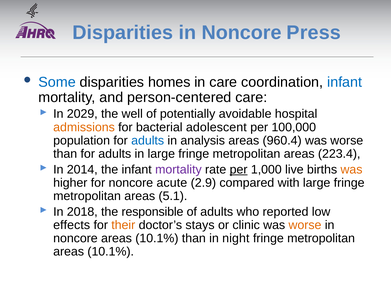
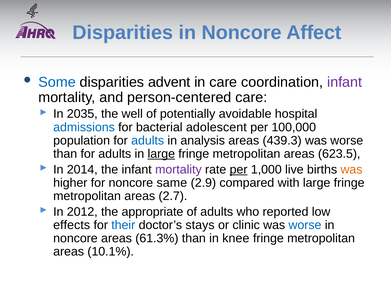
Press: Press -> Affect (314, 33)
homes: homes -> advent (169, 82)
infant colour: blue -> purple (345, 82)
2029: 2029 -> 2035 (82, 114)
admissions colour: orange -> blue (84, 127)
960.4: 960.4 -> 439.3 (282, 141)
large underline: none -> present (161, 154)
223.4: 223.4 -> 623.5 (339, 154)
acute: acute -> same (172, 183)
5.1: 5.1 -> 2.7 (173, 196)
2018: 2018 -> 2012 (82, 212)
responsible: responsible -> appropriate (152, 212)
their colour: orange -> blue (123, 225)
worse colour: orange -> blue (305, 225)
noncore areas 10.1%: 10.1% -> 61.3% (157, 238)
night: night -> knee (236, 238)
